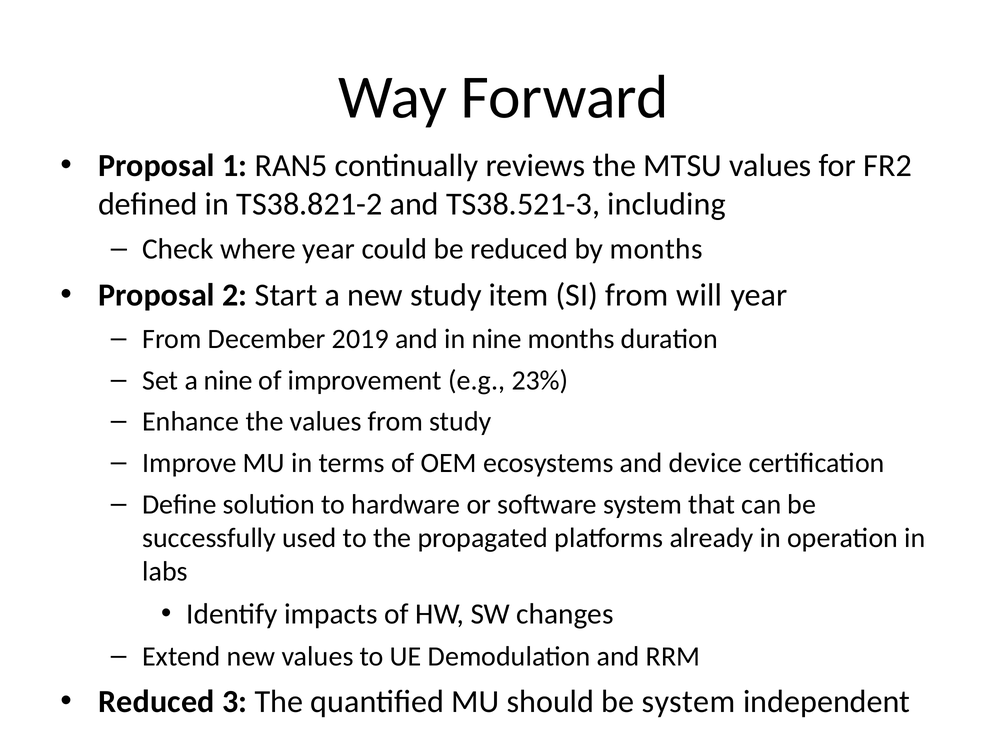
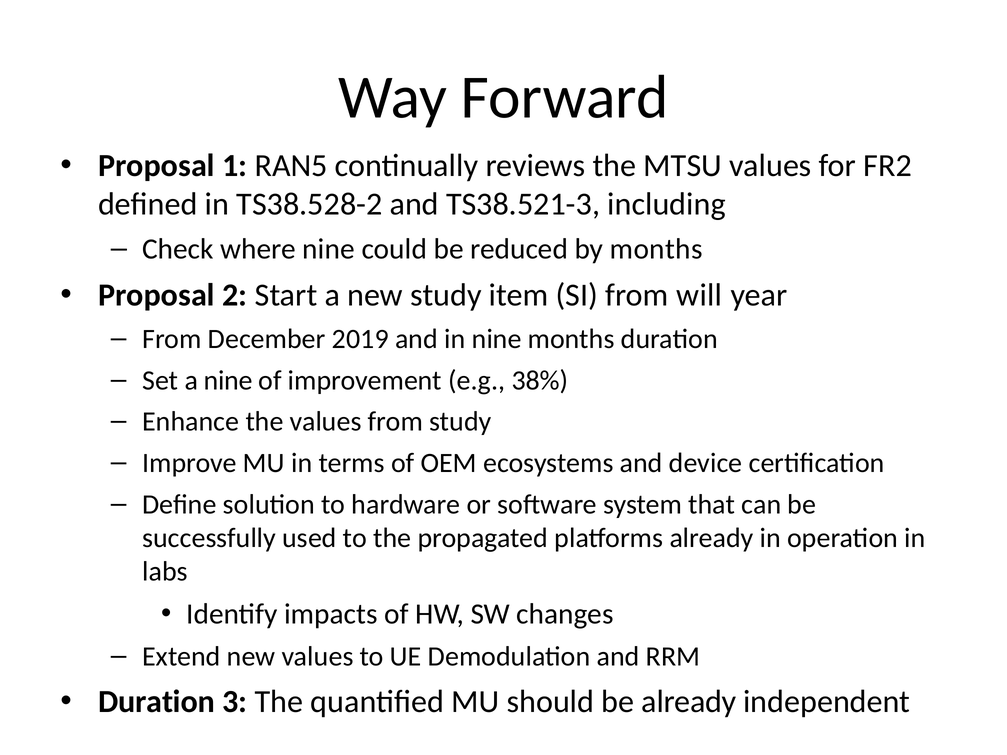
TS38.821-2: TS38.821-2 -> TS38.528-2 (309, 204)
where year: year -> nine (329, 249)
23%: 23% -> 38% (540, 380)
Reduced: Reduced -> Duration (157, 702)
be system: system -> already (689, 702)
